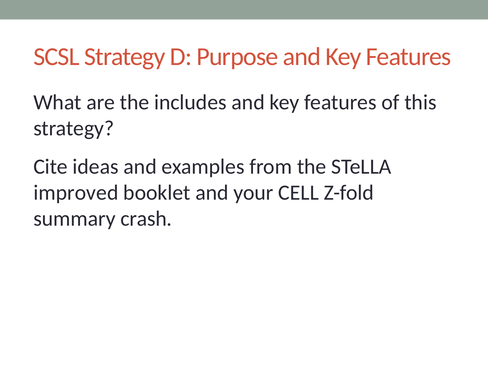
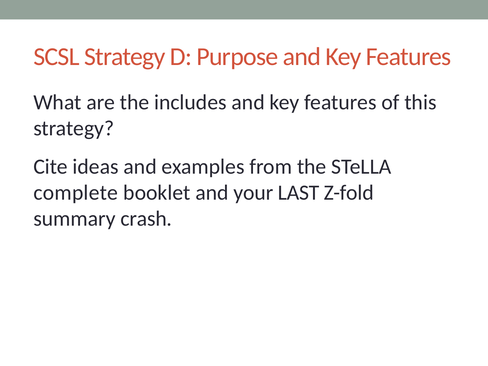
improved: improved -> complete (76, 193)
CELL: CELL -> LAST (299, 193)
